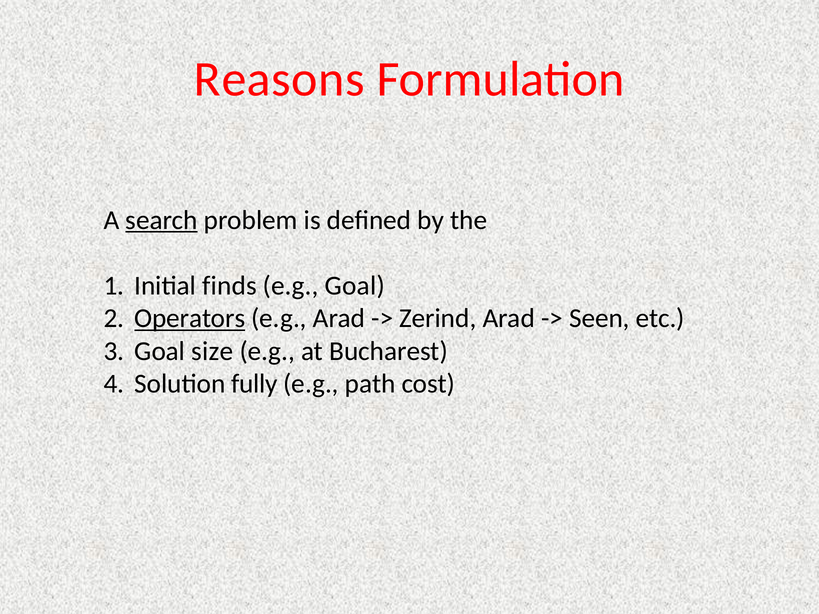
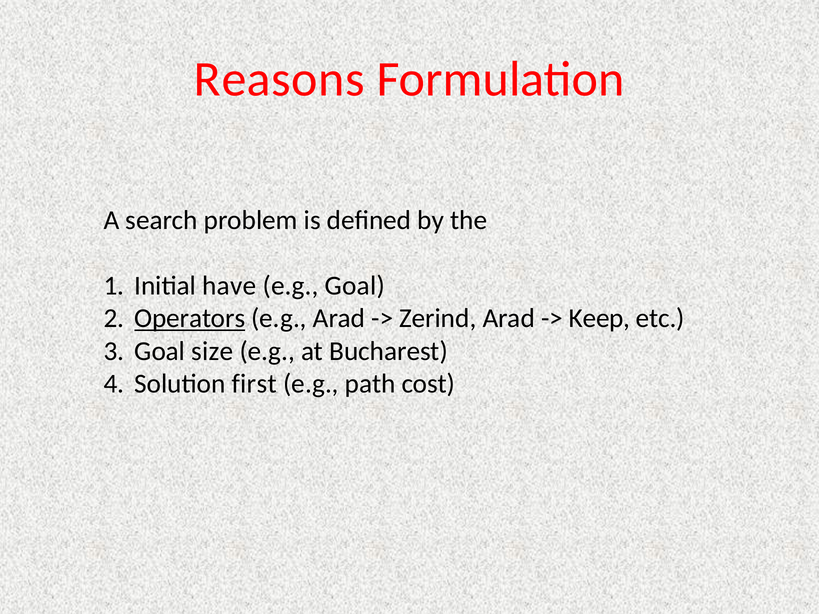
search underline: present -> none (162, 220)
finds: finds -> have (229, 286)
Seen: Seen -> Keep (600, 318)
fully: fully -> first (254, 384)
